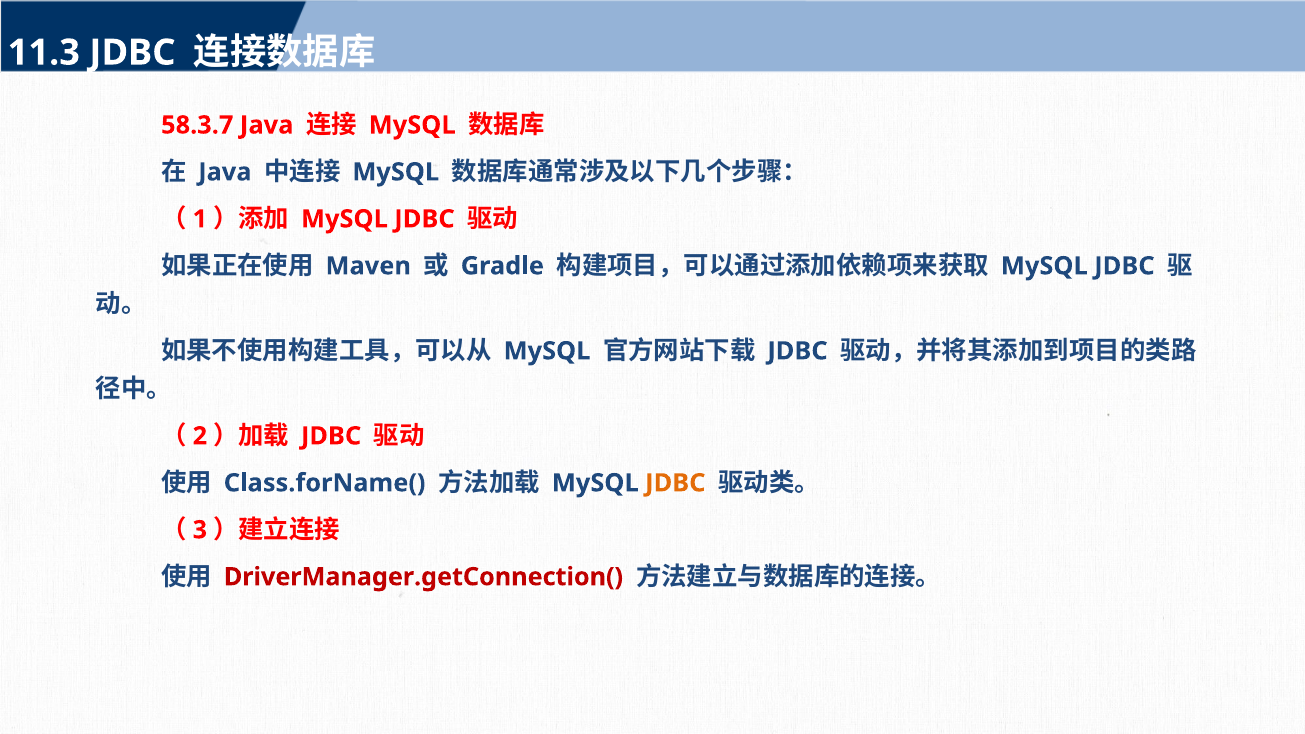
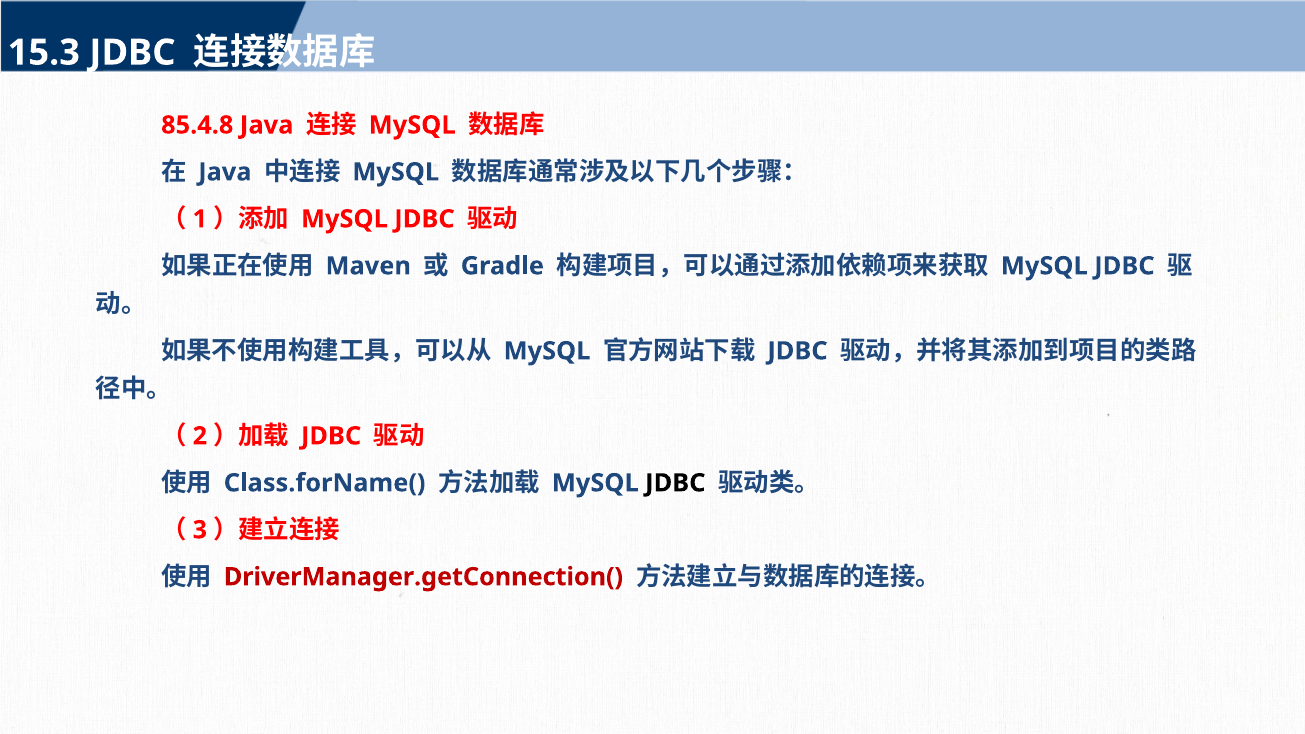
11.3: 11.3 -> 15.3 (44, 53)
58.3.7: 58.3.7 -> 85.4.8 (197, 125)
JDBC colour: orange -> black (675, 483)
